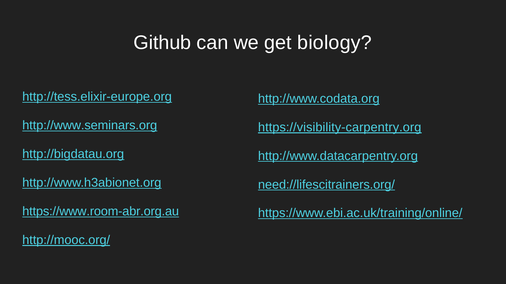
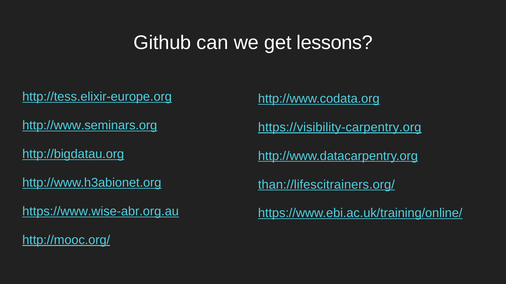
biology: biology -> lessons (335, 43)
need://lifescitrainers.org/: need://lifescitrainers.org/ -> than://lifescitrainers.org/ (326, 185)
https://www.room-abr.org.au: https://www.room-abr.org.au -> https://www.wise-abr.org.au (101, 212)
